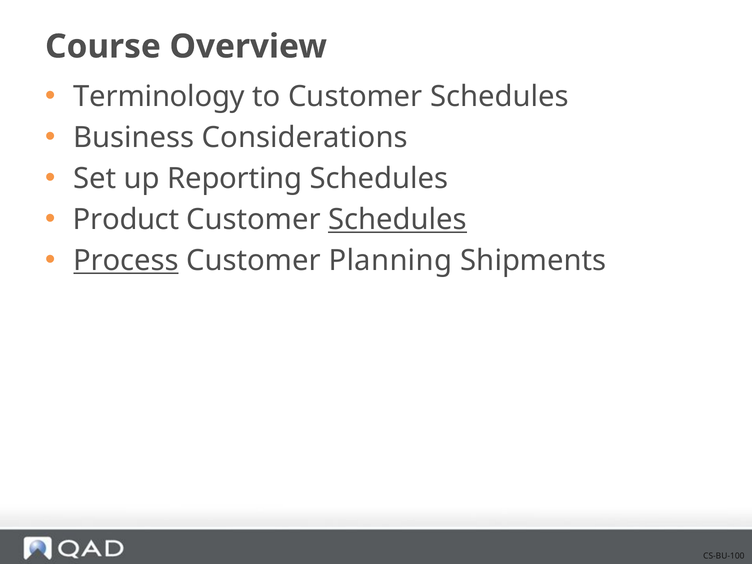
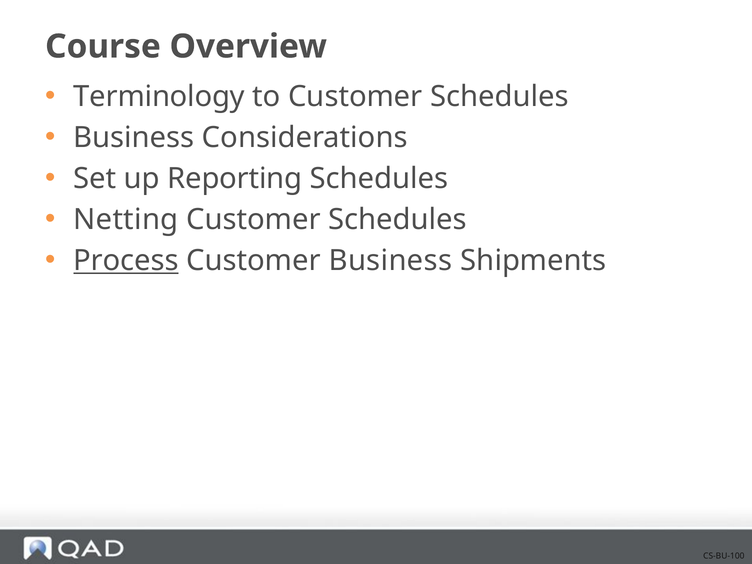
Product: Product -> Netting (126, 220)
Schedules underline: present -> none (398, 220)
Customer Planning: Planning -> Business (390, 261)
